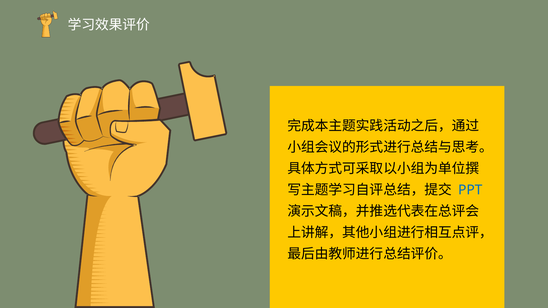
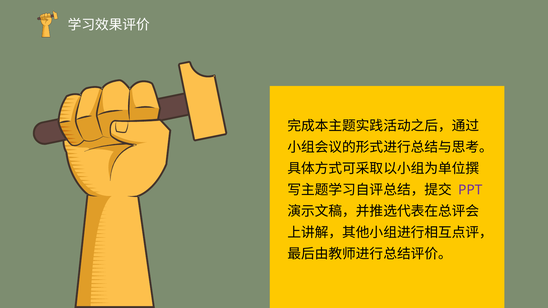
PPT colour: blue -> purple (470, 190)
